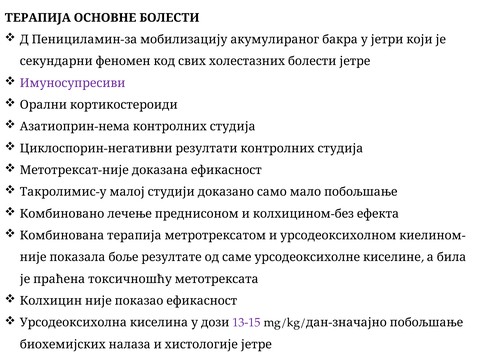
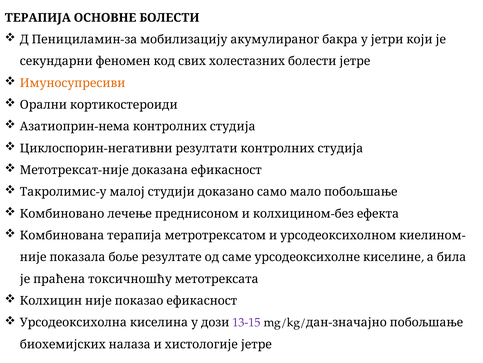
Имуносупресиви colour: purple -> orange (73, 83)
